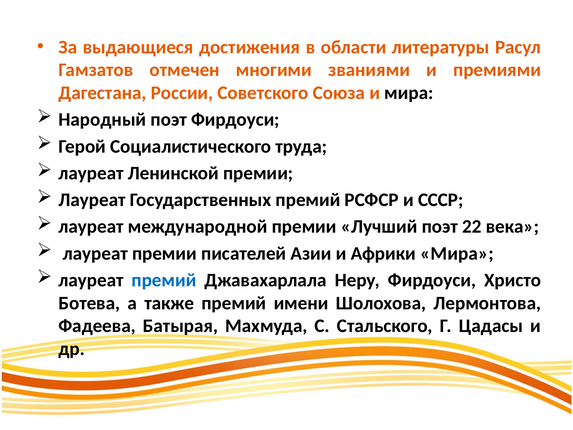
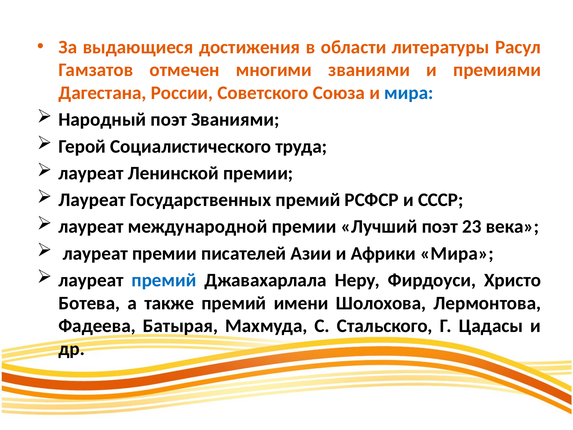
мира colour: black -> blue (409, 93)
поэт Фирдоуси: Фирдоуси -> Званиями (235, 120)
22: 22 -> 23 (472, 227)
